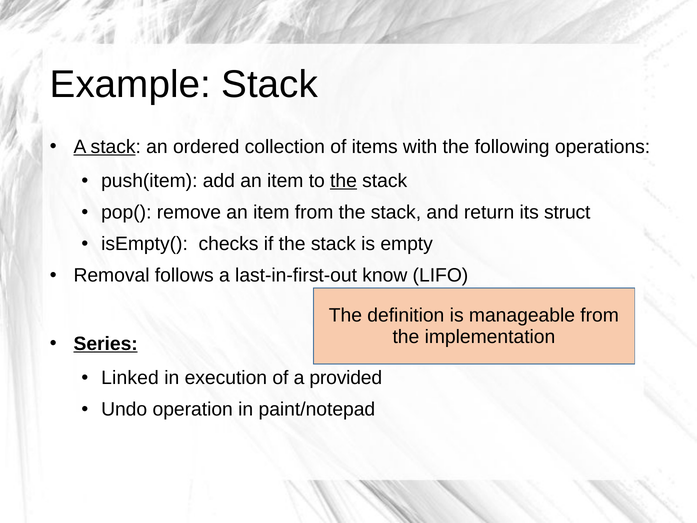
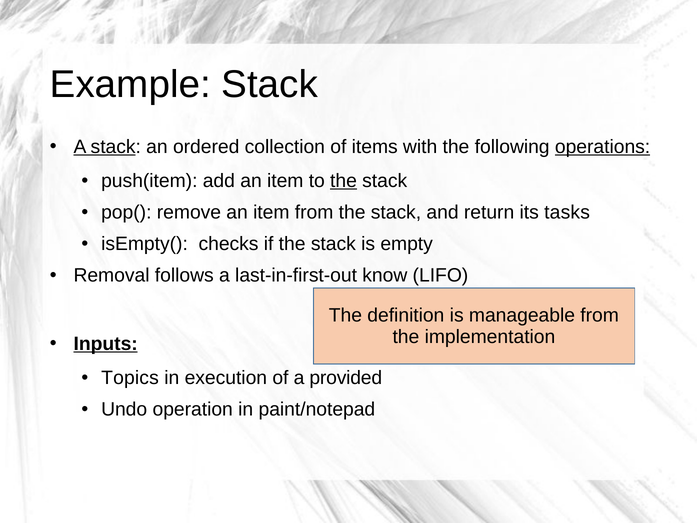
operations underline: none -> present (603, 147)
struct: struct -> tasks (567, 212)
Series: Series -> Inputs (106, 343)
Linked: Linked -> Topics (130, 378)
